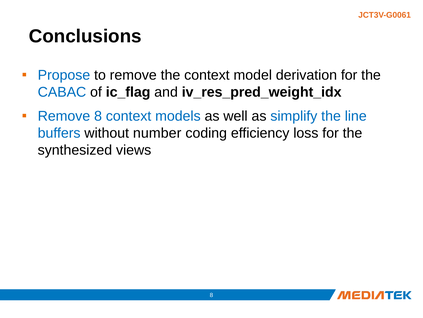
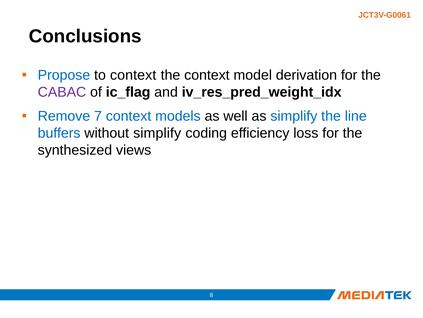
to remove: remove -> context (133, 75)
CABAC colour: blue -> purple (62, 92)
Remove 8: 8 -> 7 (98, 116)
without number: number -> simplify (157, 133)
